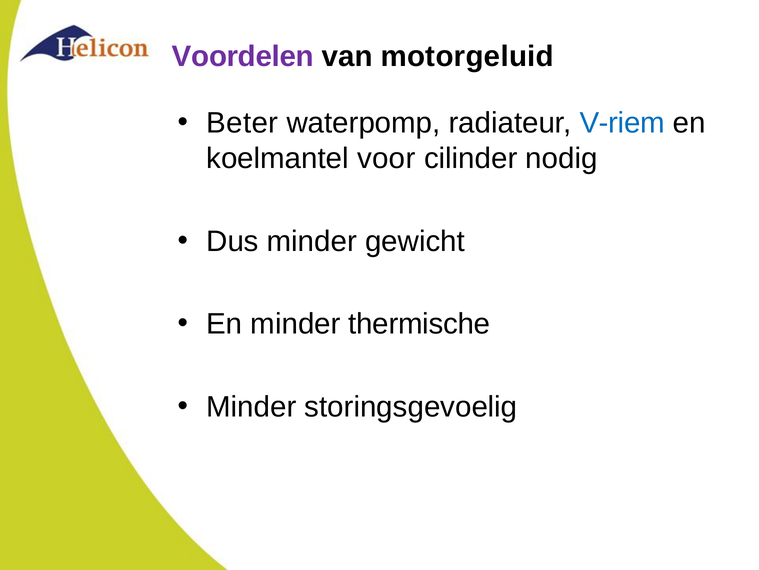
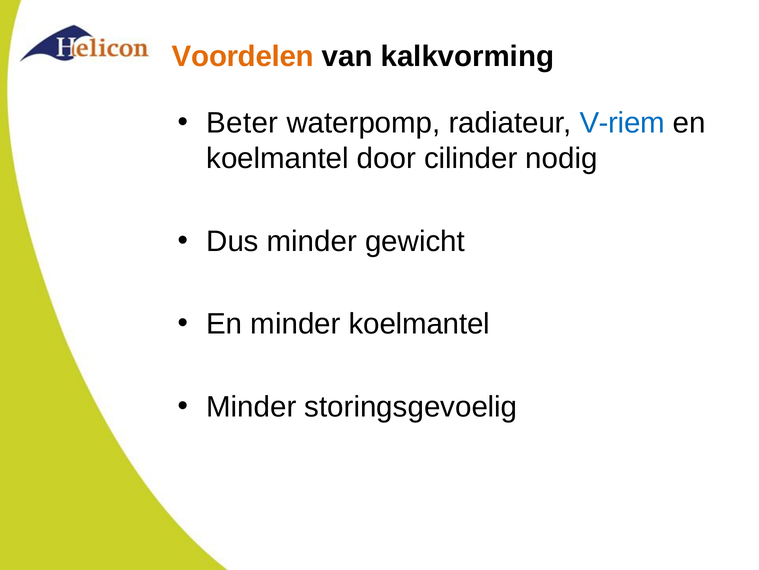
Voordelen colour: purple -> orange (243, 57)
motorgeluid: motorgeluid -> kalkvorming (467, 57)
voor: voor -> door (386, 158)
minder thermische: thermische -> koelmantel (419, 324)
